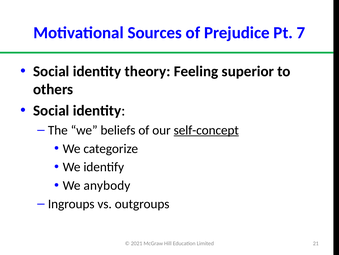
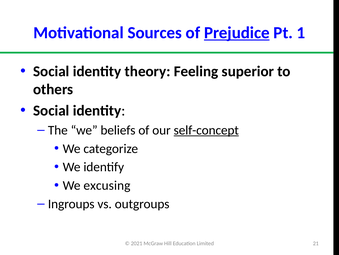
Prejudice underline: none -> present (237, 33)
7: 7 -> 1 (301, 33)
anybody: anybody -> excusing (107, 185)
